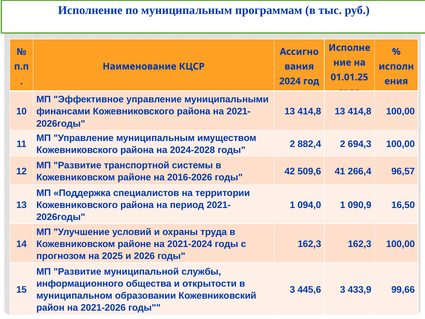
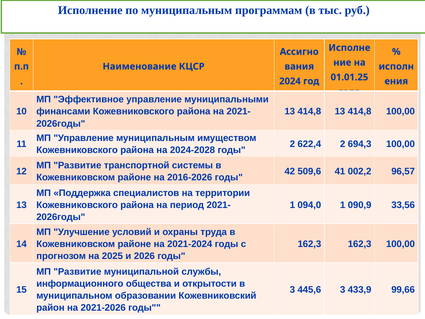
882,4: 882,4 -> 622,4 (309, 144)
266,4: 266,4 -> 002,2 (360, 171)
16,50: 16,50 -> 33,56 (403, 205)
